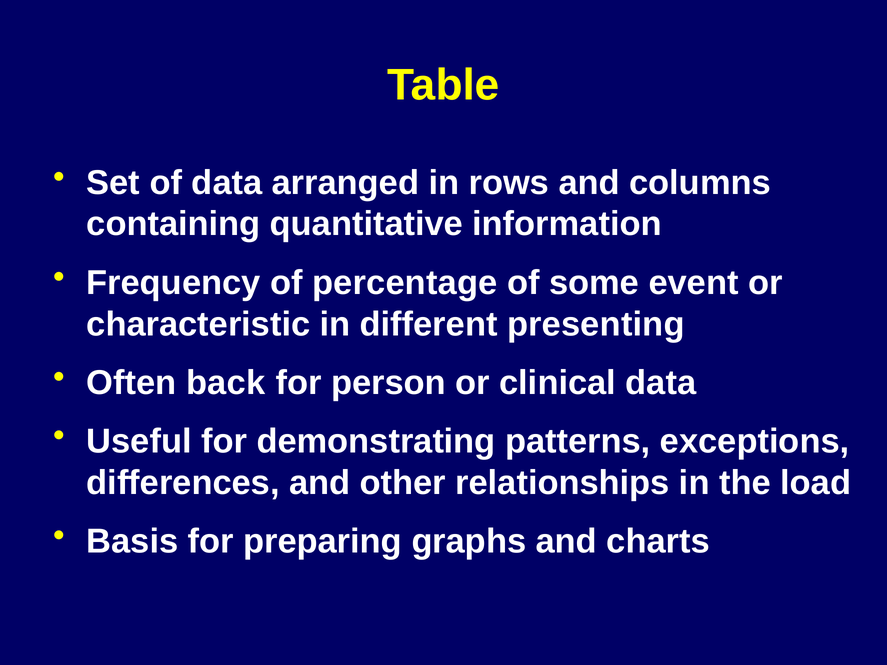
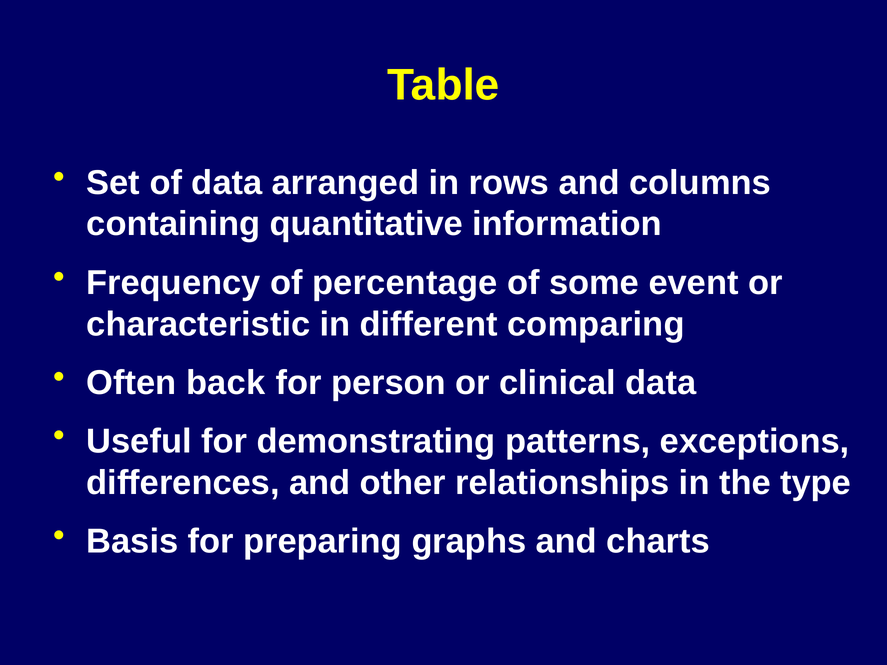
presenting: presenting -> comparing (596, 324)
load: load -> type (816, 483)
